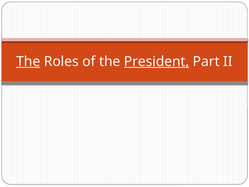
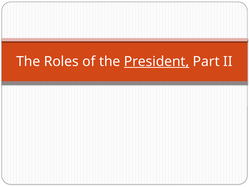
The underline: present -> none (28, 61)
